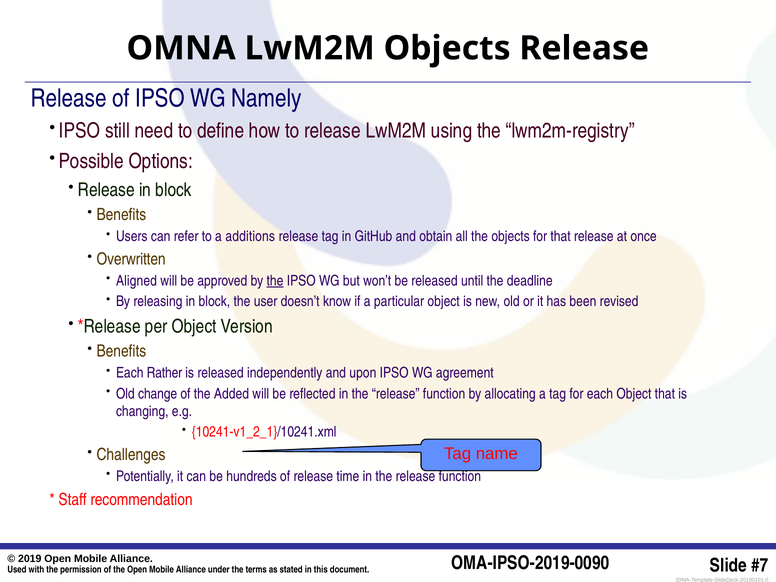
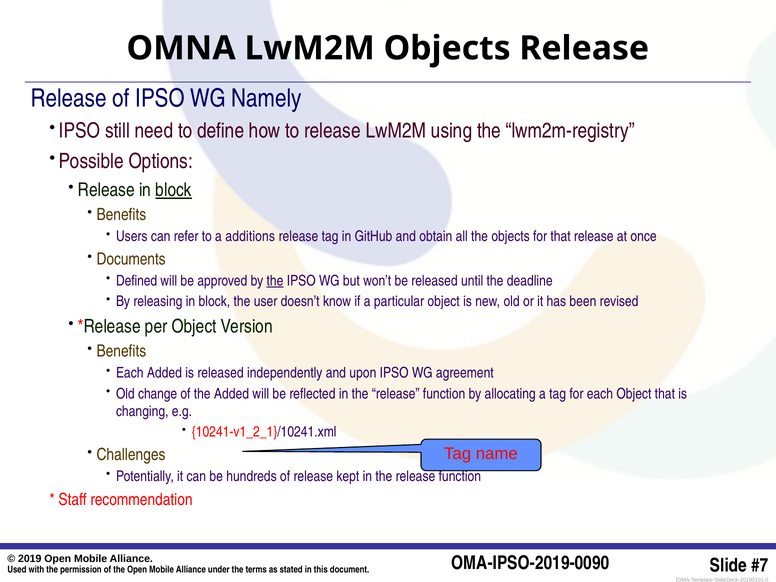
block underline: none -> present (174, 190)
Overwritten: Overwritten -> Documents (131, 259)
Aligned: Aligned -> Defined (137, 281)
Each Rather: Rather -> Added (164, 373)
time: time -> kept (348, 476)
